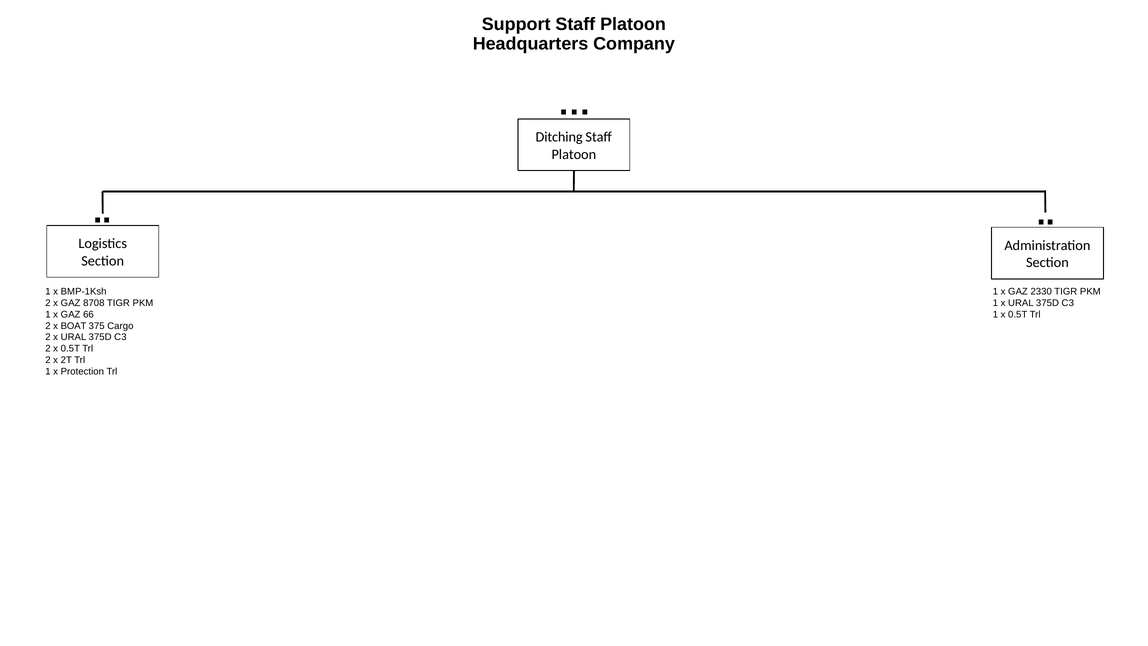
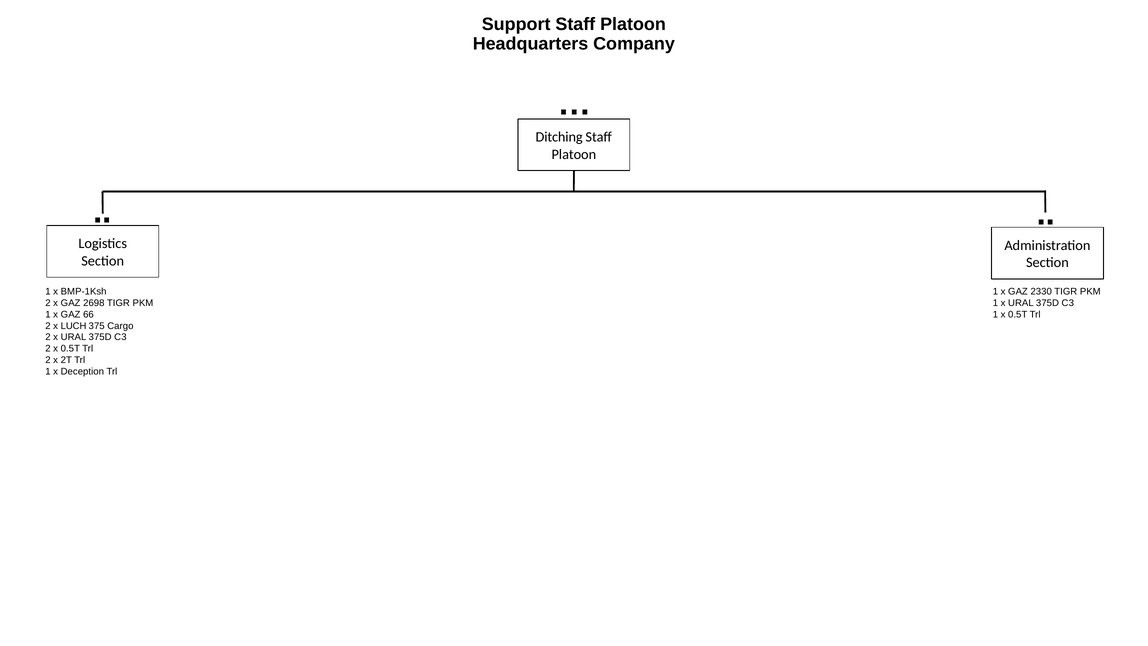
8708: 8708 -> 2698 (94, 303)
BOAT: BOAT -> LUCH (74, 326)
Protection: Protection -> Deception (82, 372)
